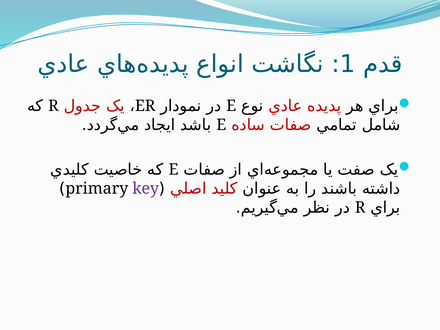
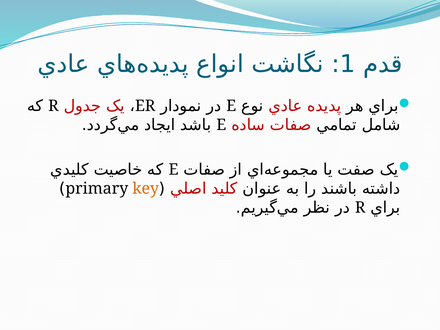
key colour: purple -> orange (146, 188)
